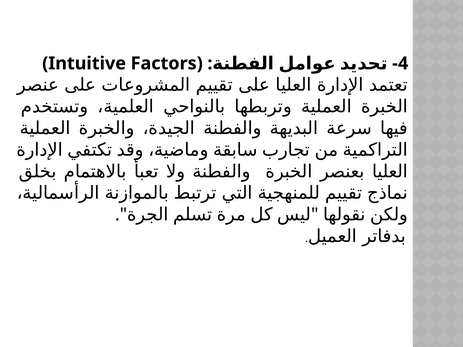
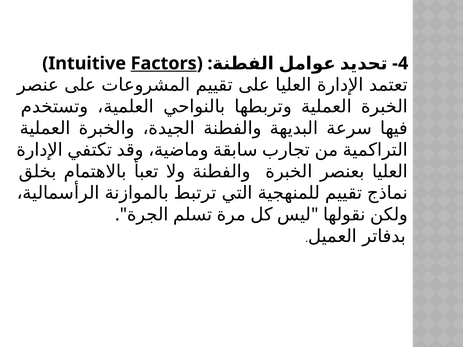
Factors underline: none -> present (164, 63)
